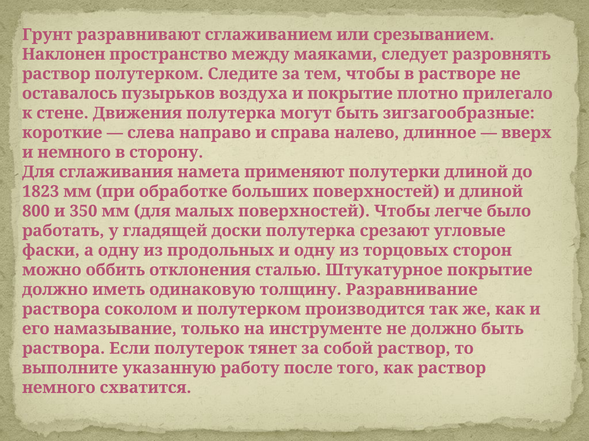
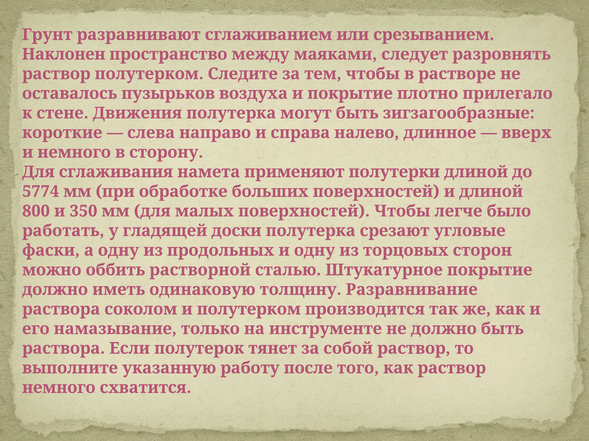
1823: 1823 -> 5774 (41, 192)
отклонения: отклонения -> растворной (200, 270)
